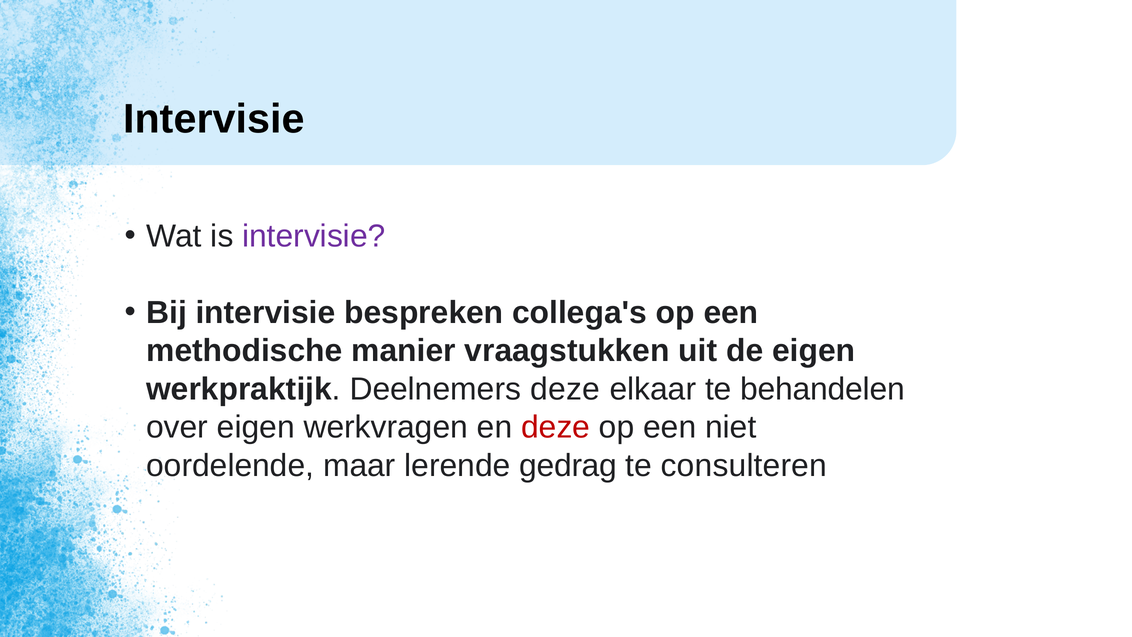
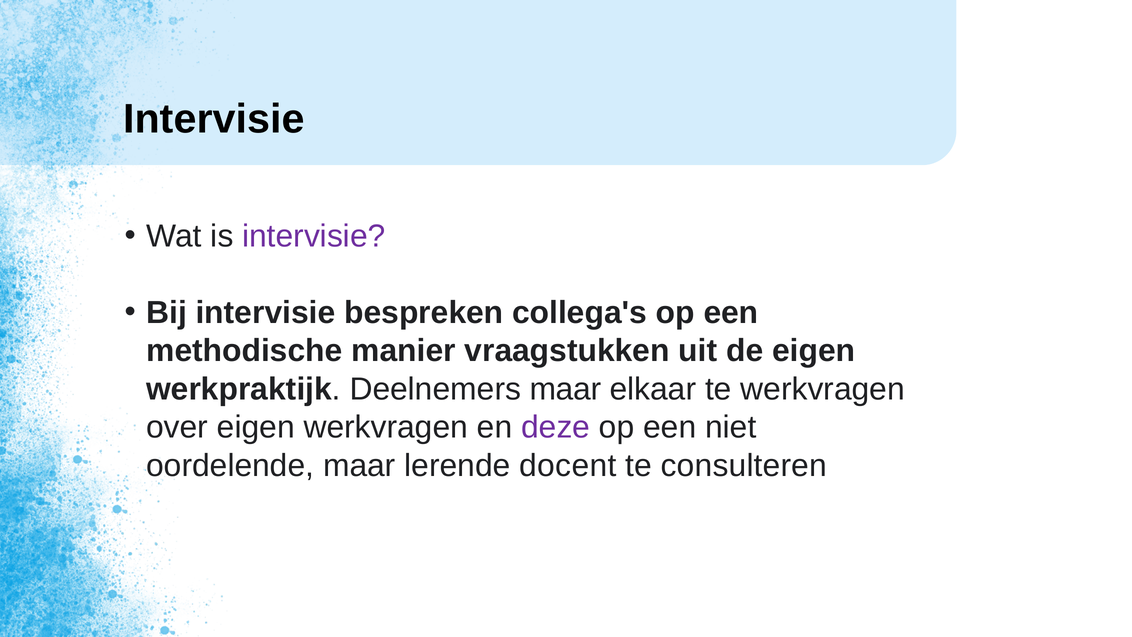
Deelnemers deze: deze -> maar (565, 389)
te behandelen: behandelen -> werkvragen (823, 389)
deze colour: red -> purple (556, 427)
gedrag: gedrag -> docent (568, 465)
